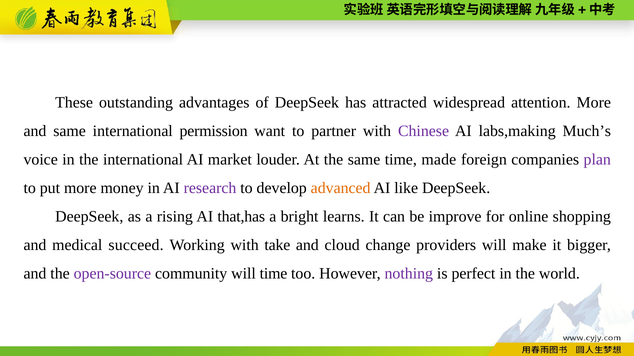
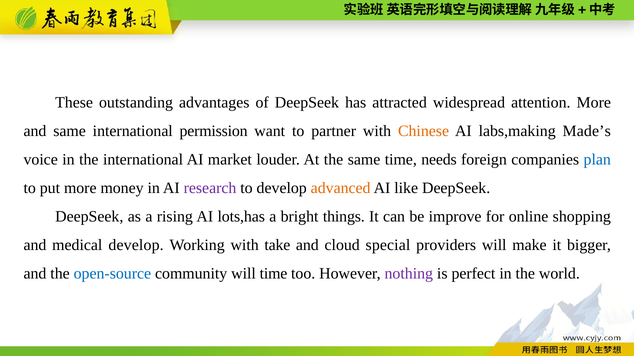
Chinese colour: purple -> orange (424, 132)
Much’s: Much’s -> Made’s (587, 132)
made: made -> needs (439, 160)
plan colour: purple -> blue (597, 160)
that,has: that,has -> lots,has (241, 217)
learns: learns -> things (344, 217)
medical succeed: succeed -> develop (136, 246)
change: change -> special (388, 246)
open-source colour: purple -> blue (112, 274)
